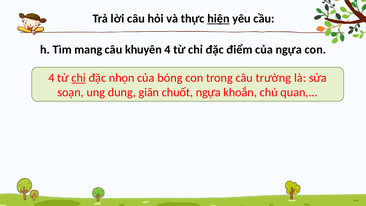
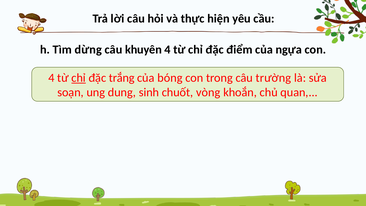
hiện underline: present -> none (218, 19)
mang: mang -> dừng (88, 50)
nhọn: nhọn -> trắng (122, 78)
giãn: giãn -> sinh (149, 92)
chuốt ngựa: ngựa -> vòng (208, 92)
